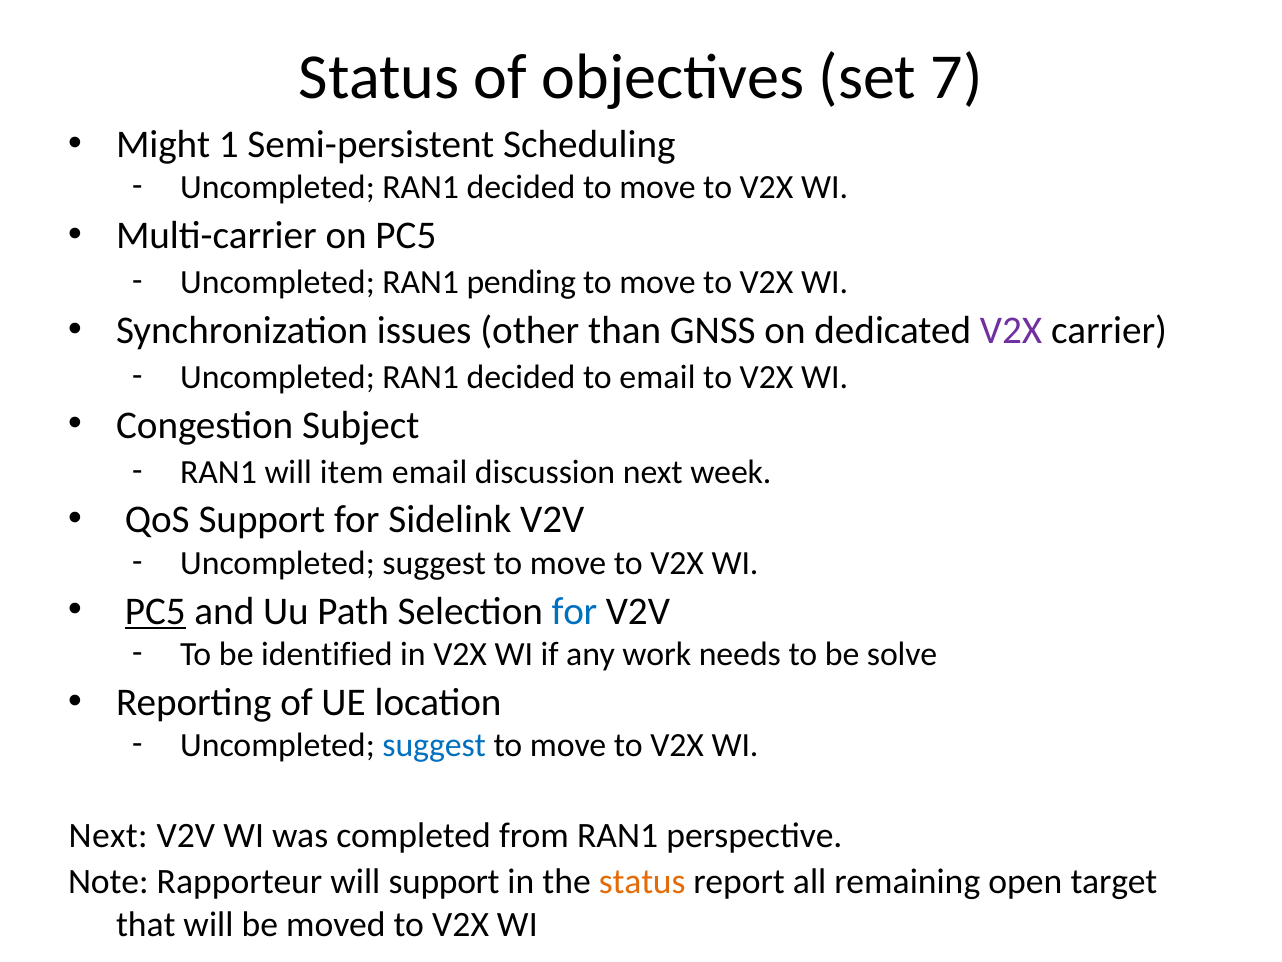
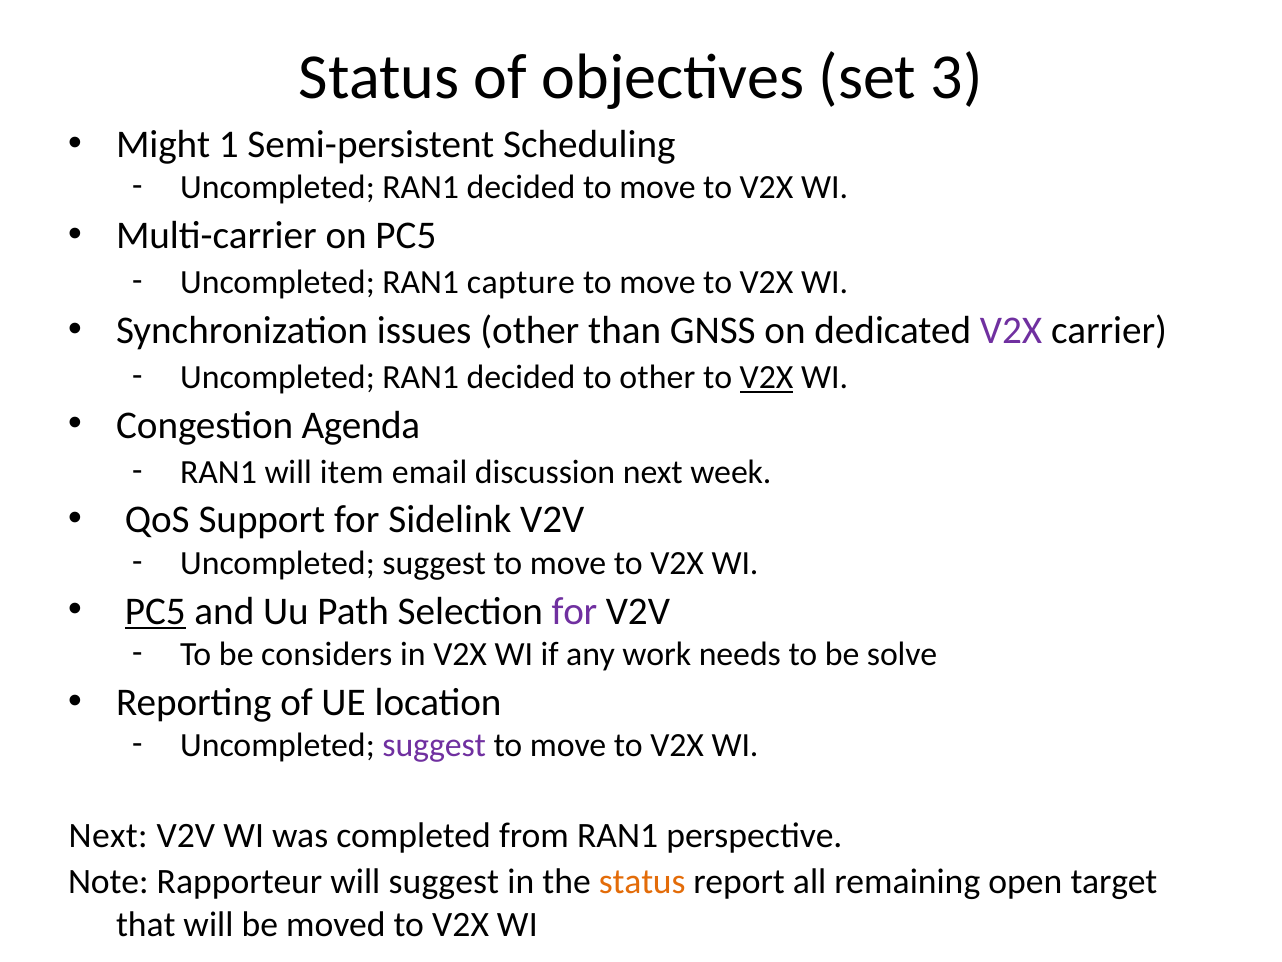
7: 7 -> 3 (957, 77)
pending: pending -> capture (521, 282)
to email: email -> other (657, 377)
V2X underline: none -> present (767, 377)
Subject: Subject -> Agenda (361, 425)
for colour: blue -> purple (575, 611)
identified: identified -> considers (327, 654)
suggest colour: blue -> purple (434, 745)
will support: support -> suggest (444, 881)
